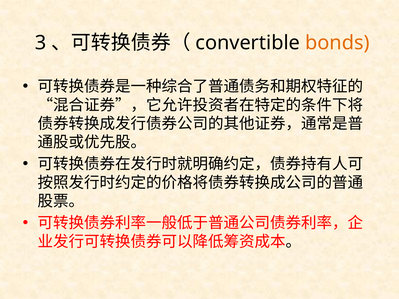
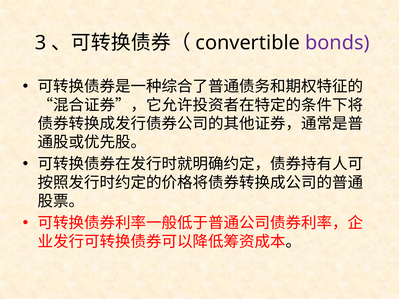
bonds colour: orange -> purple (337, 43)
